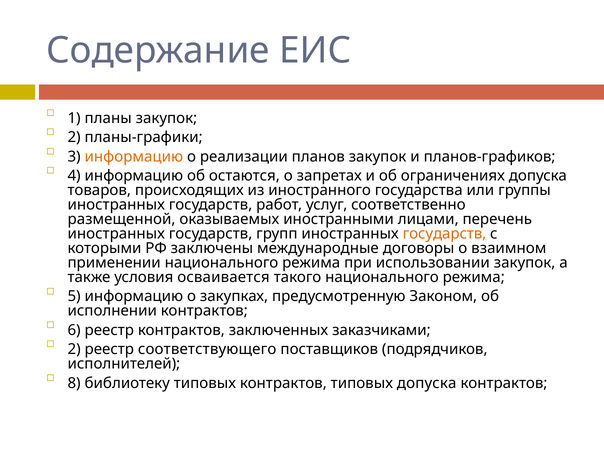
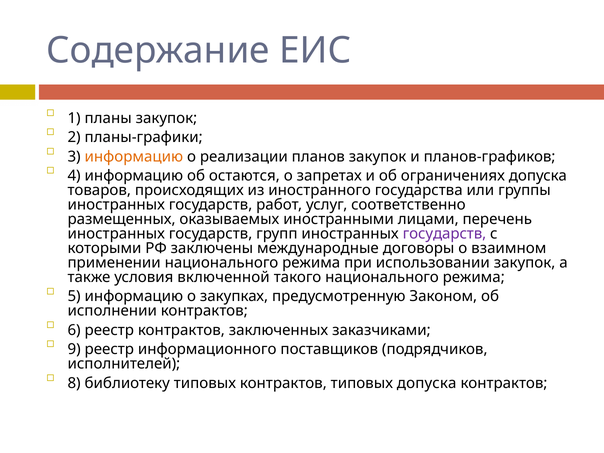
размещенной: размещенной -> размещенных (122, 219)
государств colour: orange -> purple (444, 234)
осваивается: осваивается -> включенной (224, 277)
2: 2 -> 9 (74, 349)
соответствующего: соответствующего -> информационного (207, 349)
